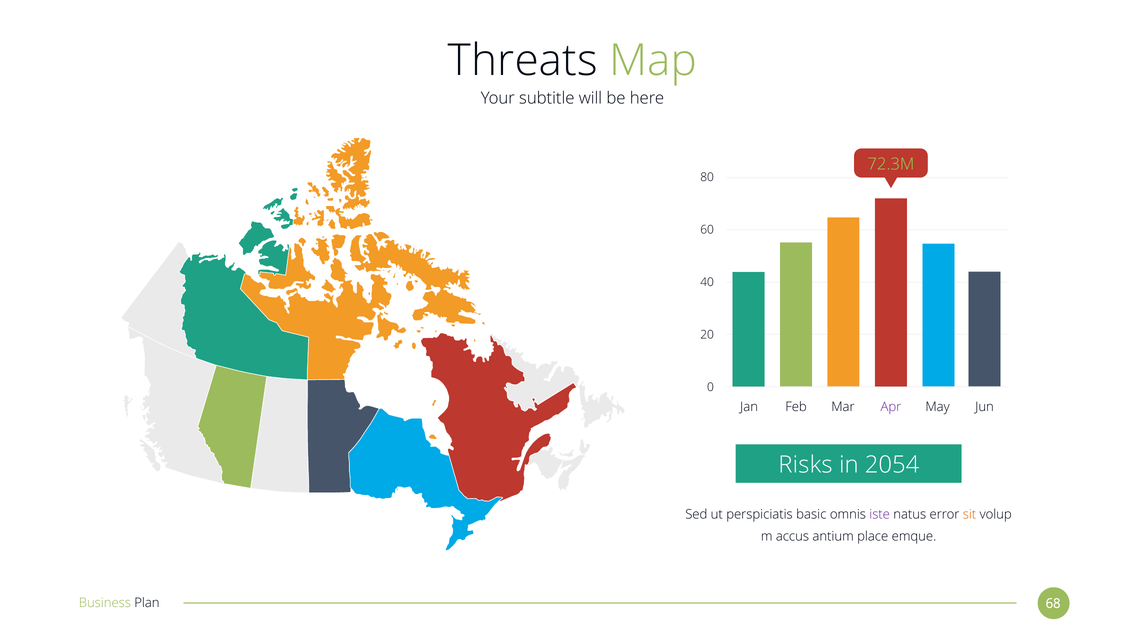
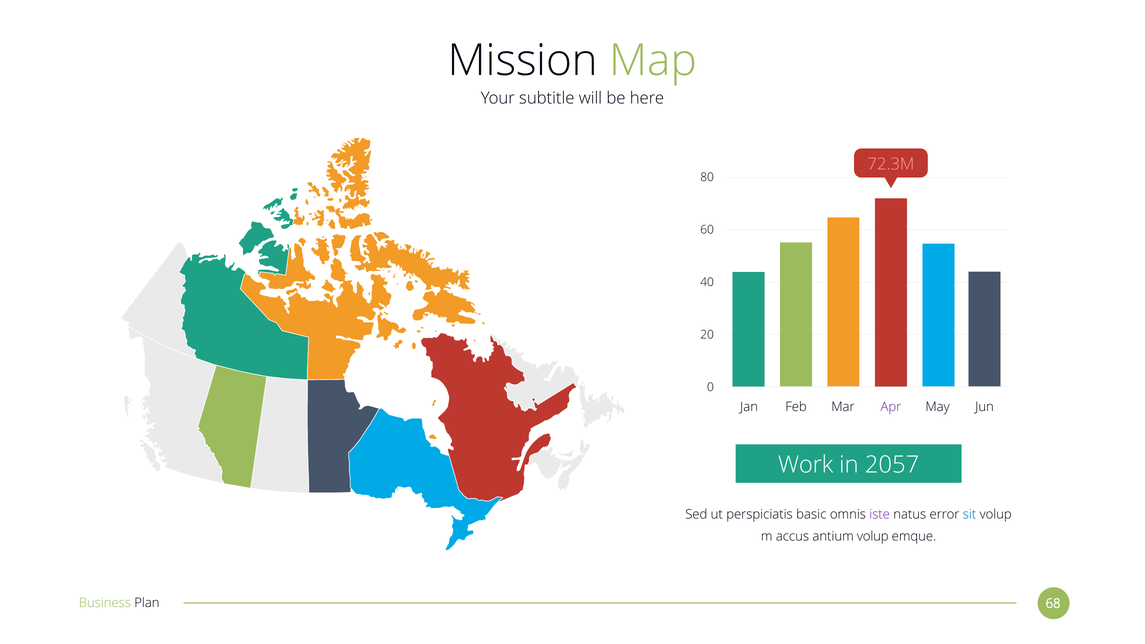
Threats: Threats -> Mission (523, 61)
72.3M colour: light green -> pink (891, 164)
Risks: Risks -> Work (806, 465)
2054: 2054 -> 2057 (892, 465)
sit colour: orange -> blue (970, 514)
antium place: place -> volup (873, 536)
